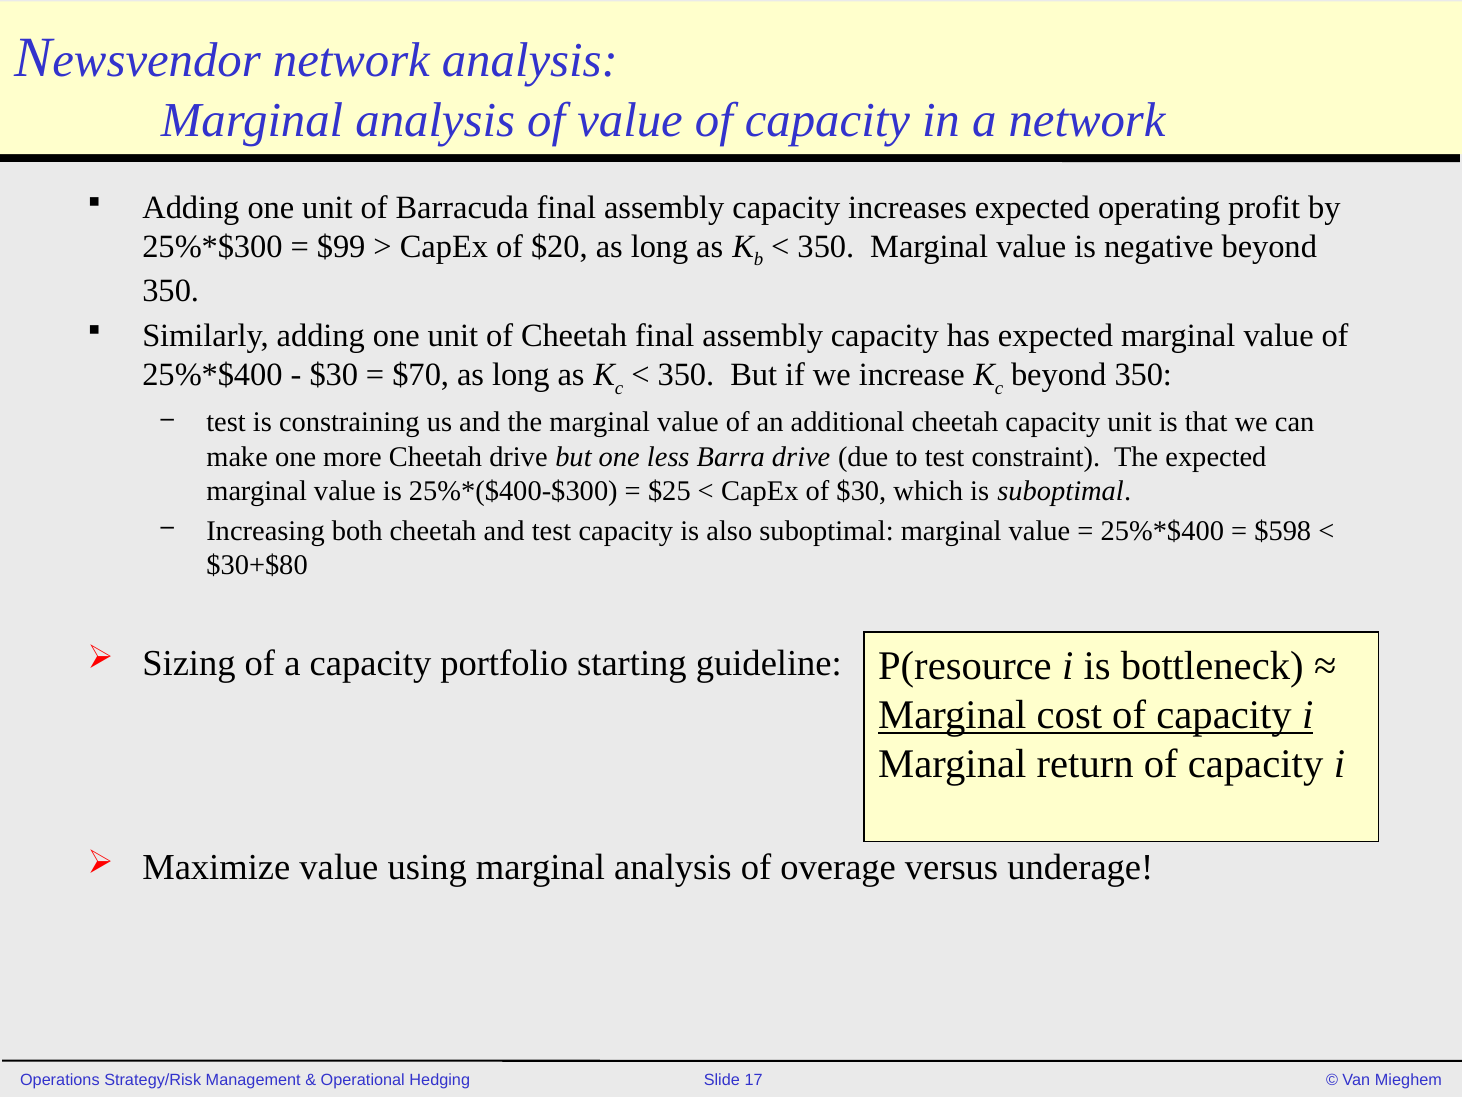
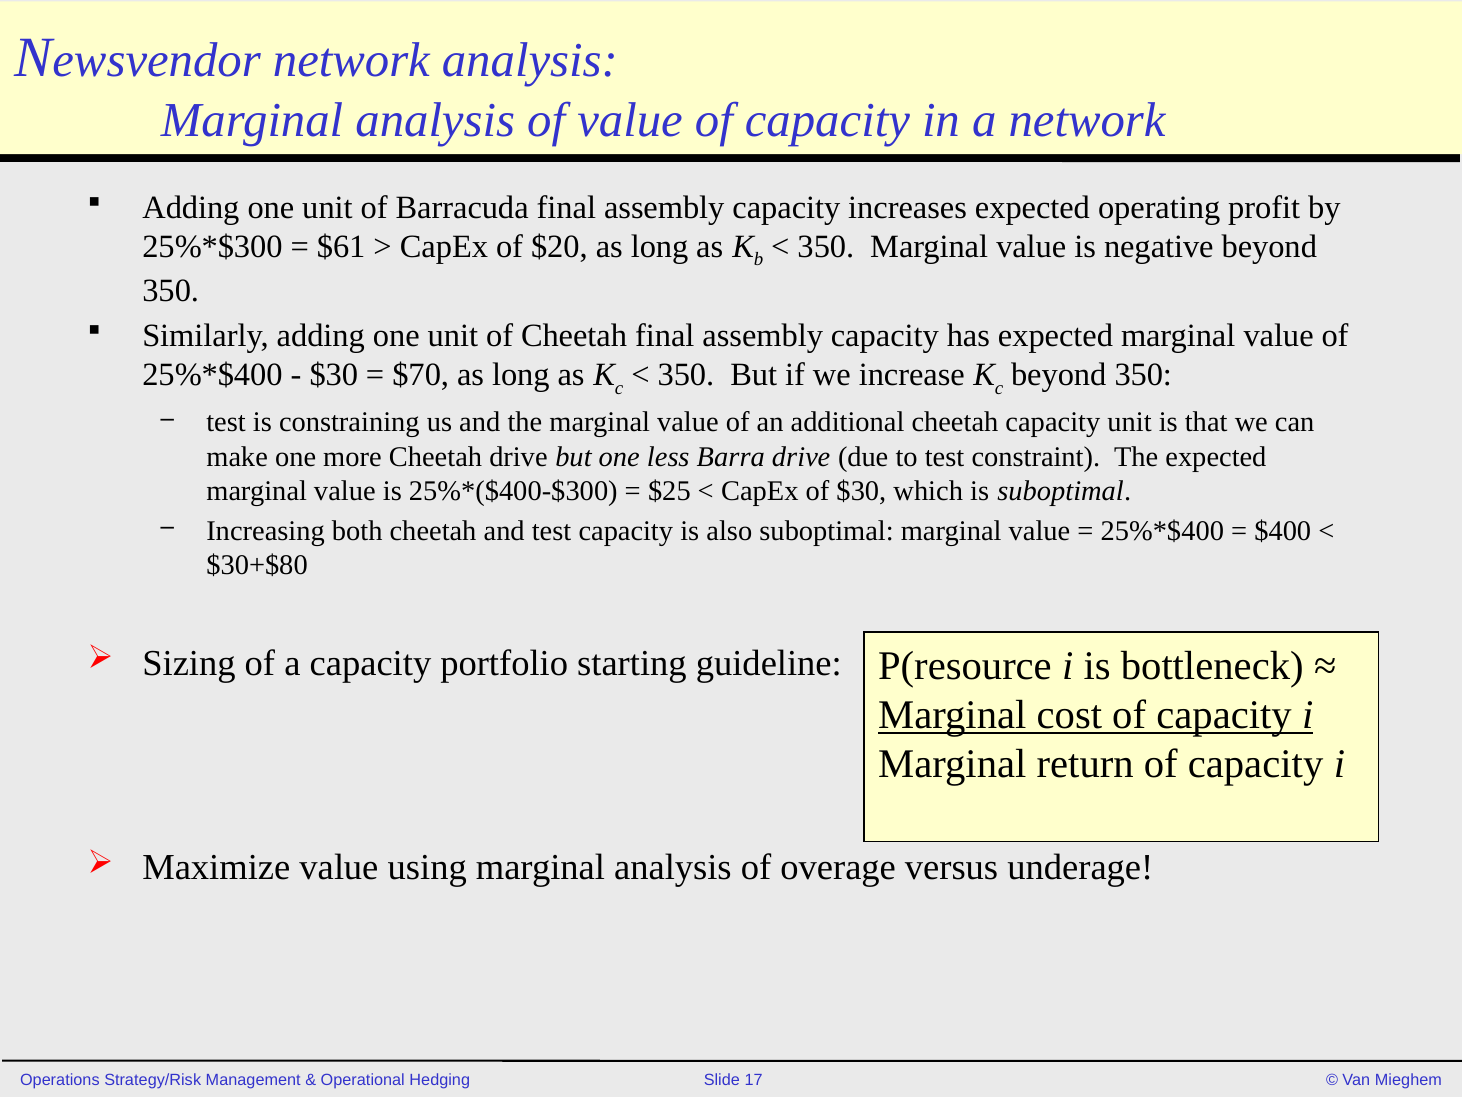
$99: $99 -> $61 (341, 246)
$598: $598 -> $400 (1283, 530)
